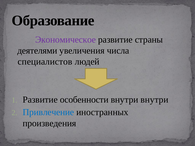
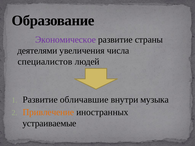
особенности: особенности -> обличавшие (84, 100)
внутри внутри: внутри -> музыка (155, 100)
Привлечение colour: blue -> orange (48, 112)
произведения: произведения -> устраиваемые (49, 123)
